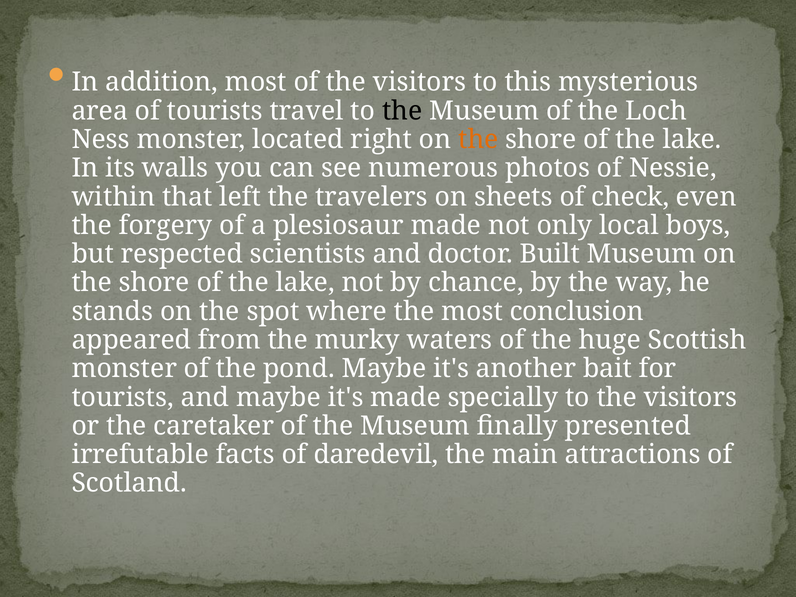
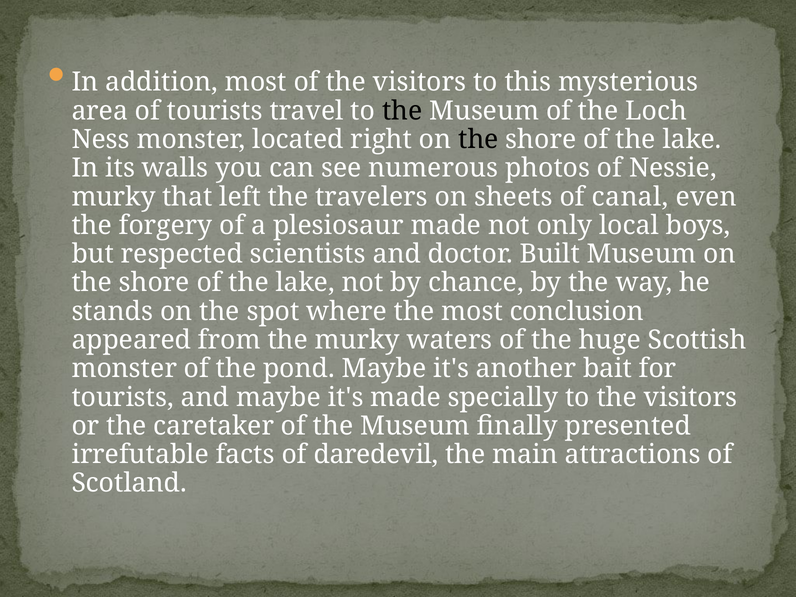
the colour: orange -> black (478, 139)
within: within -> murky (114, 197)
check: check -> canal (630, 197)
